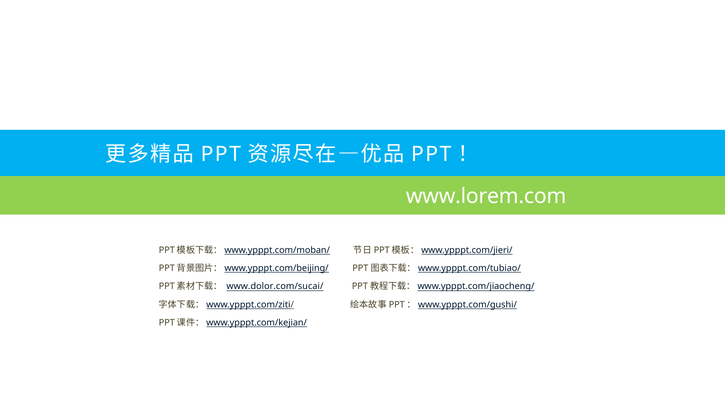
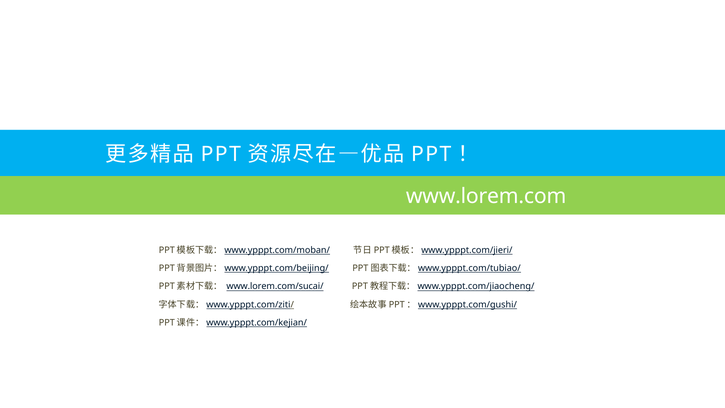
www.dolor.com/sucai/: www.dolor.com/sucai/ -> www.lorem.com/sucai/ (275, 286)
